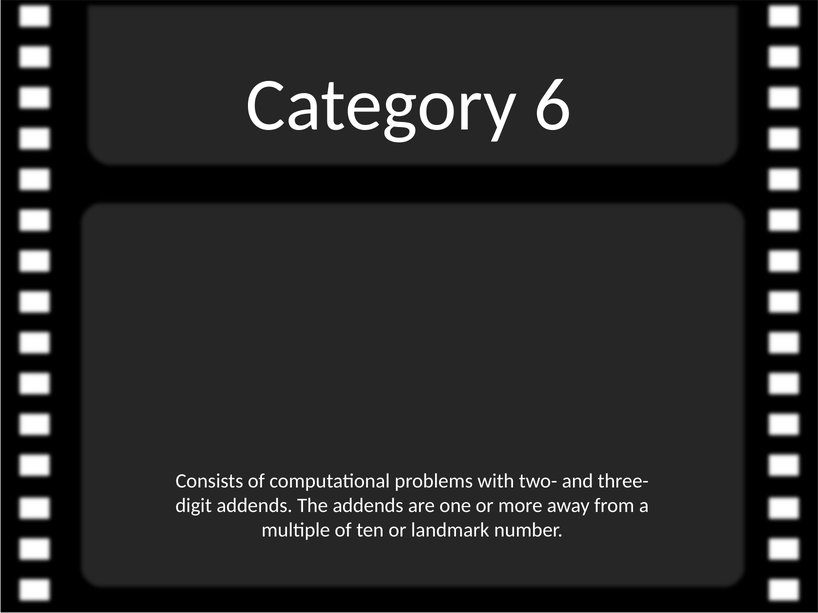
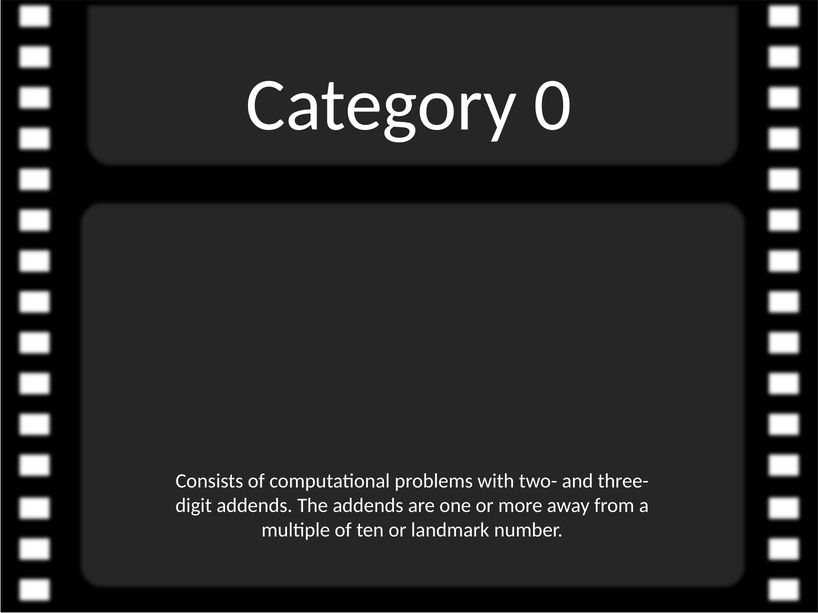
6: 6 -> 0 (553, 105)
